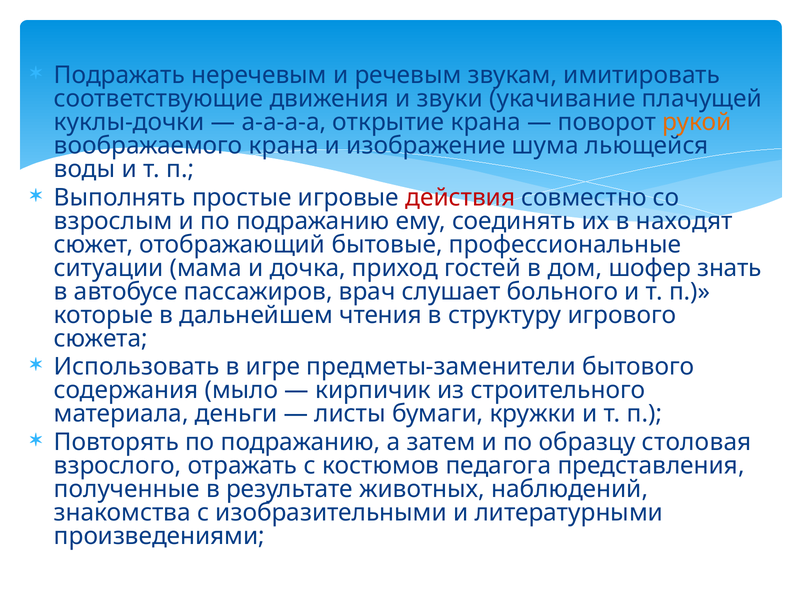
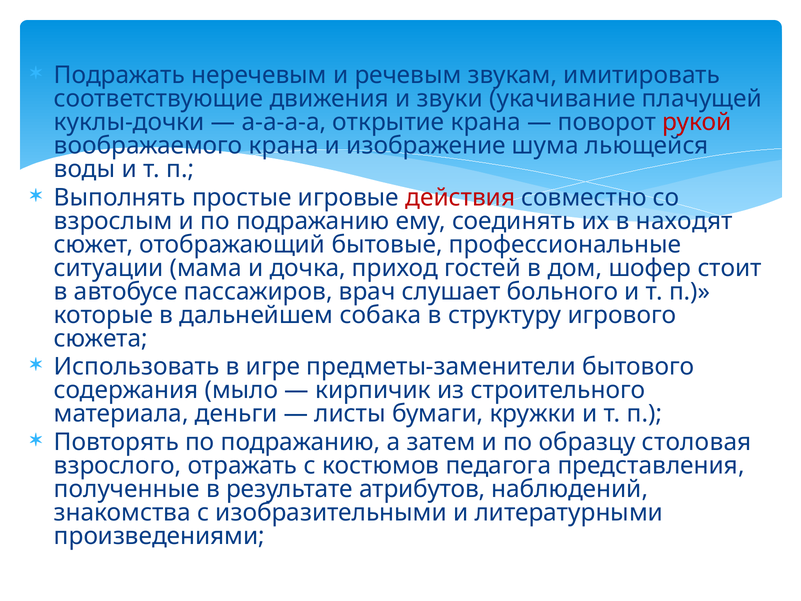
рукой colour: orange -> red (697, 122)
знать: знать -> стоит (729, 268)
чтения: чтения -> собака (380, 315)
животных: животных -> атрибутов (422, 489)
